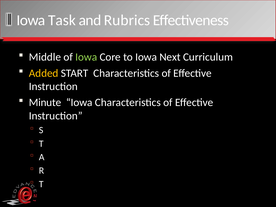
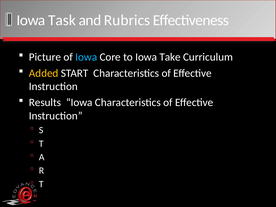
Middle: Middle -> Picture (45, 57)
Iowa colour: light green -> light blue (86, 57)
Next: Next -> Take (170, 57)
Minute: Minute -> Results (45, 103)
